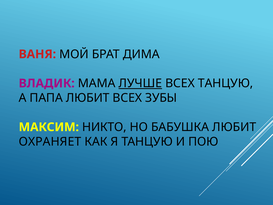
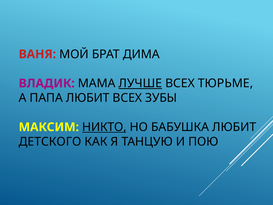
ВСЕХ ТАНЦУЮ: ТАНЦУЮ -> ТЮРЬМЕ (225, 83)
НИКТО underline: none -> present (104, 127)
ОХРАНЯЕТ: ОХРАНЯЕТ -> ДЕТСКОГО (50, 142)
